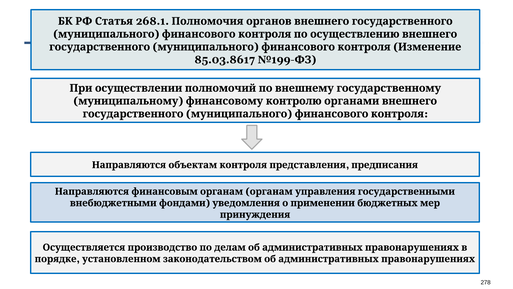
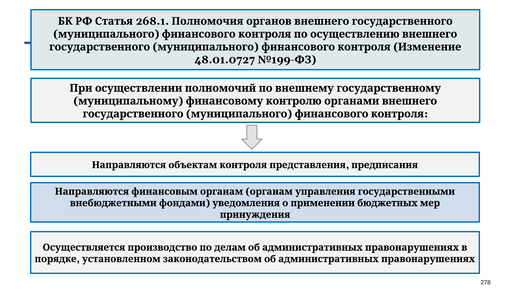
85.03.8617: 85.03.8617 -> 48.01.0727 (225, 60)
